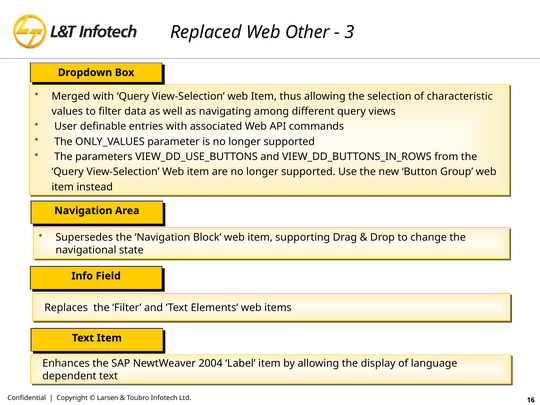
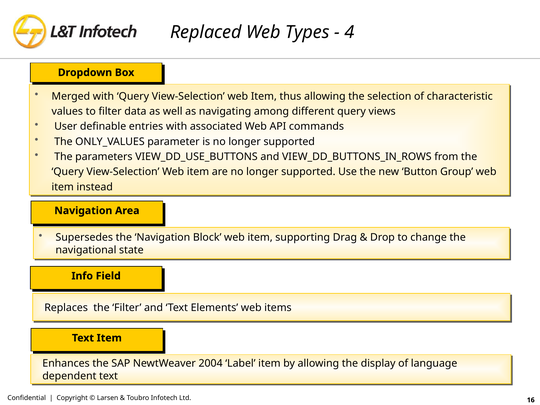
Other: Other -> Types (307, 32)
3: 3 -> 4 (349, 32)
